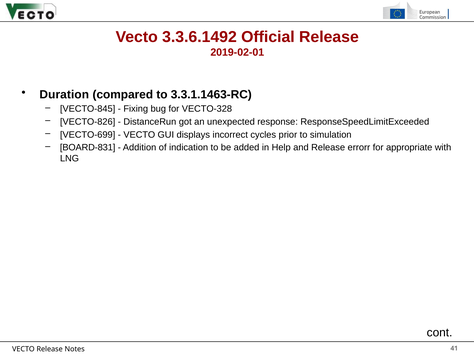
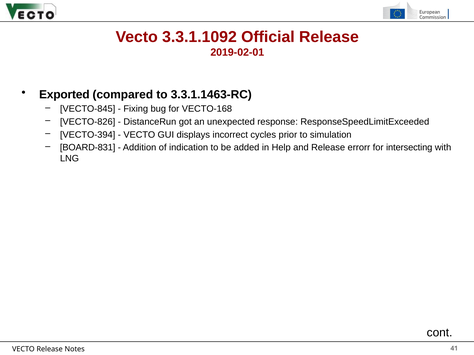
3.3.6.1492: 3.3.6.1492 -> 3.3.1.1092 (199, 37)
Duration: Duration -> Exported (64, 95)
VECTO-328: VECTO-328 -> VECTO-168 (207, 109)
VECTO-699: VECTO-699 -> VECTO-394 (88, 135)
appropriate: appropriate -> intersecting (409, 148)
